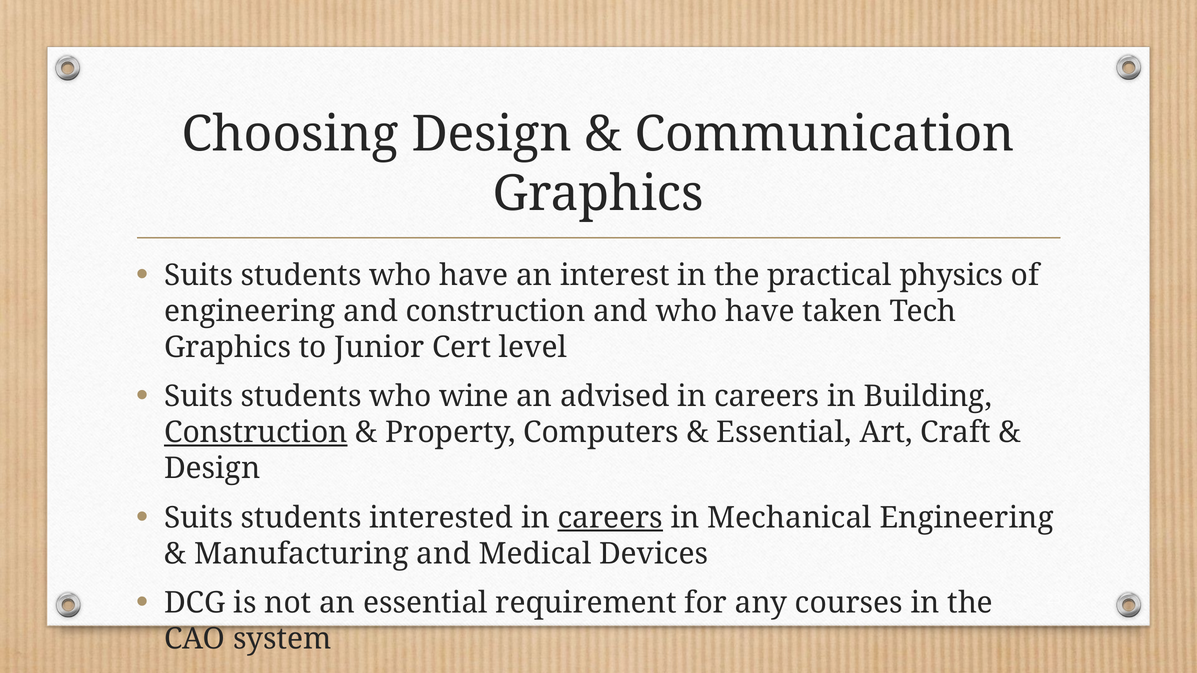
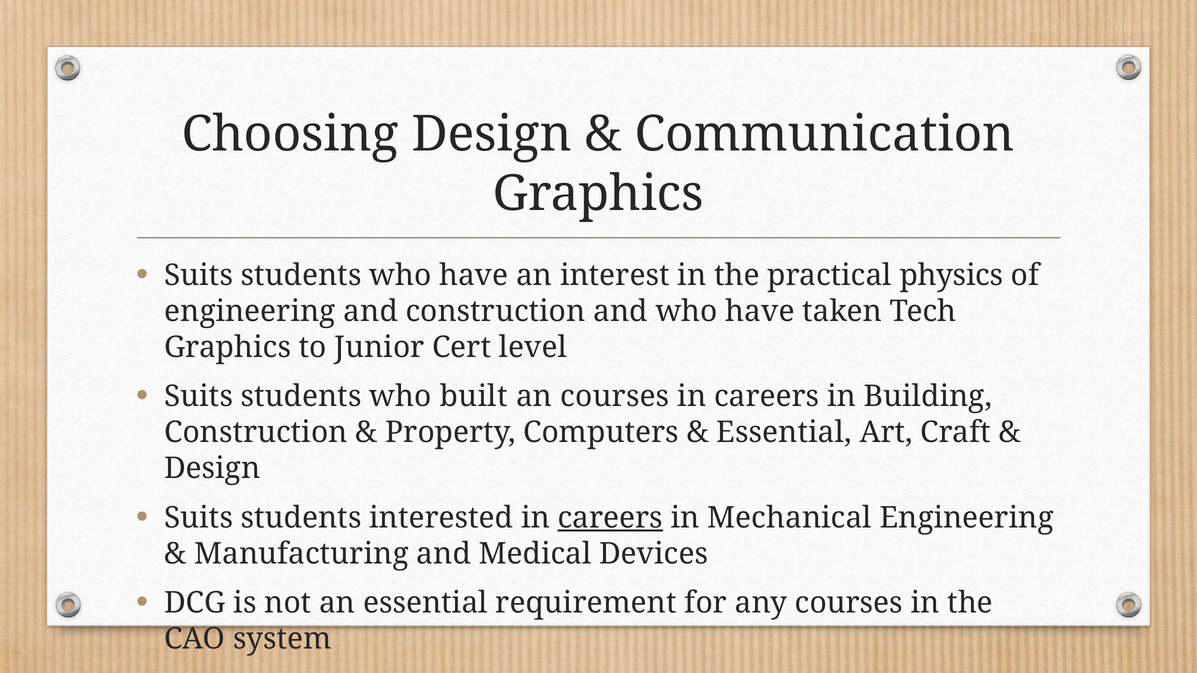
wine: wine -> built (474, 397)
an advised: advised -> courses (615, 397)
Construction underline: present -> none (256, 433)
